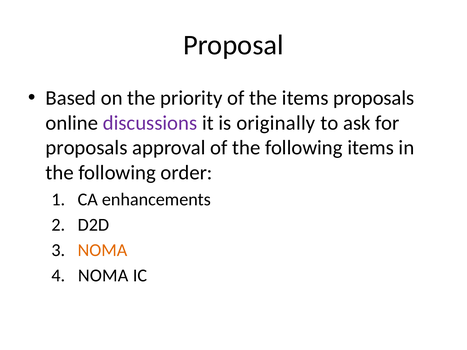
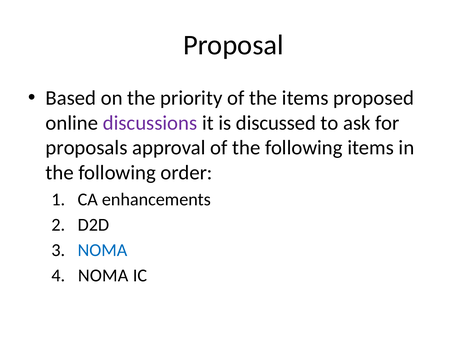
items proposals: proposals -> proposed (374, 98)
originally: originally -> discussed (276, 123)
NOMA colour: orange -> blue (102, 250)
